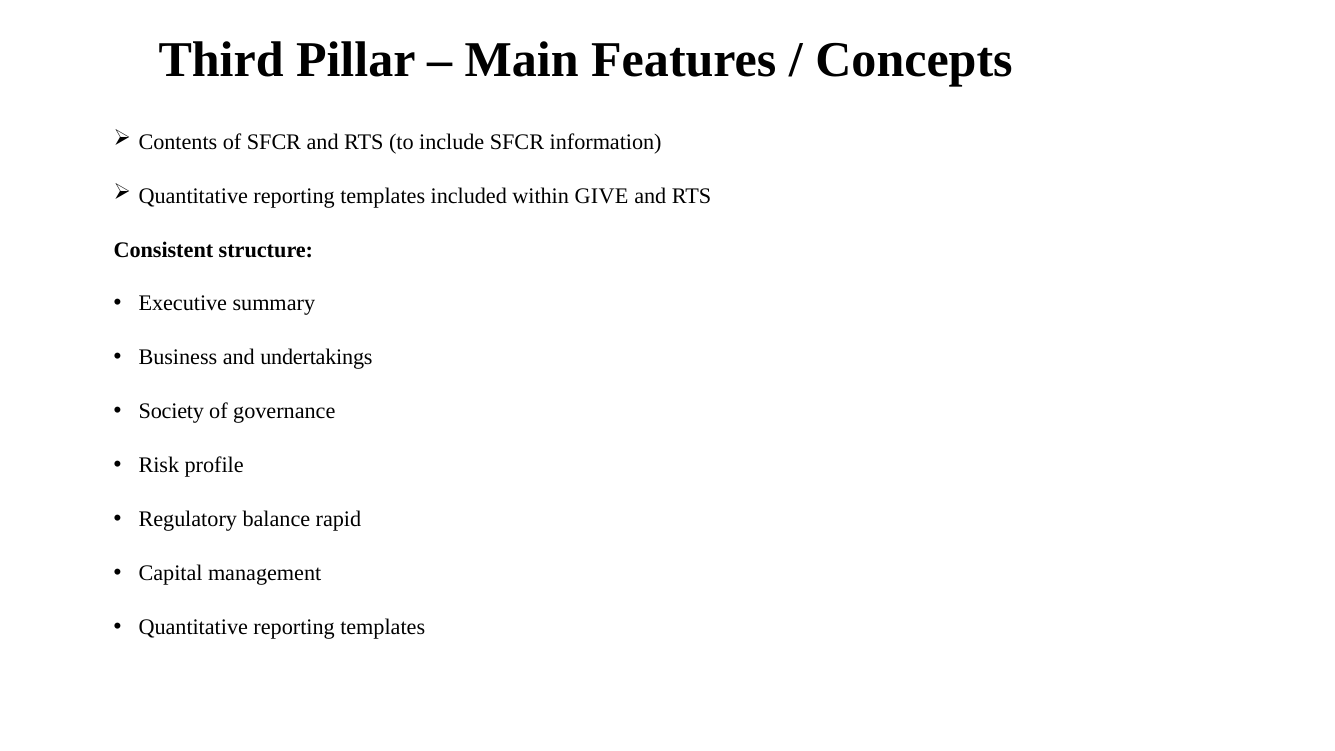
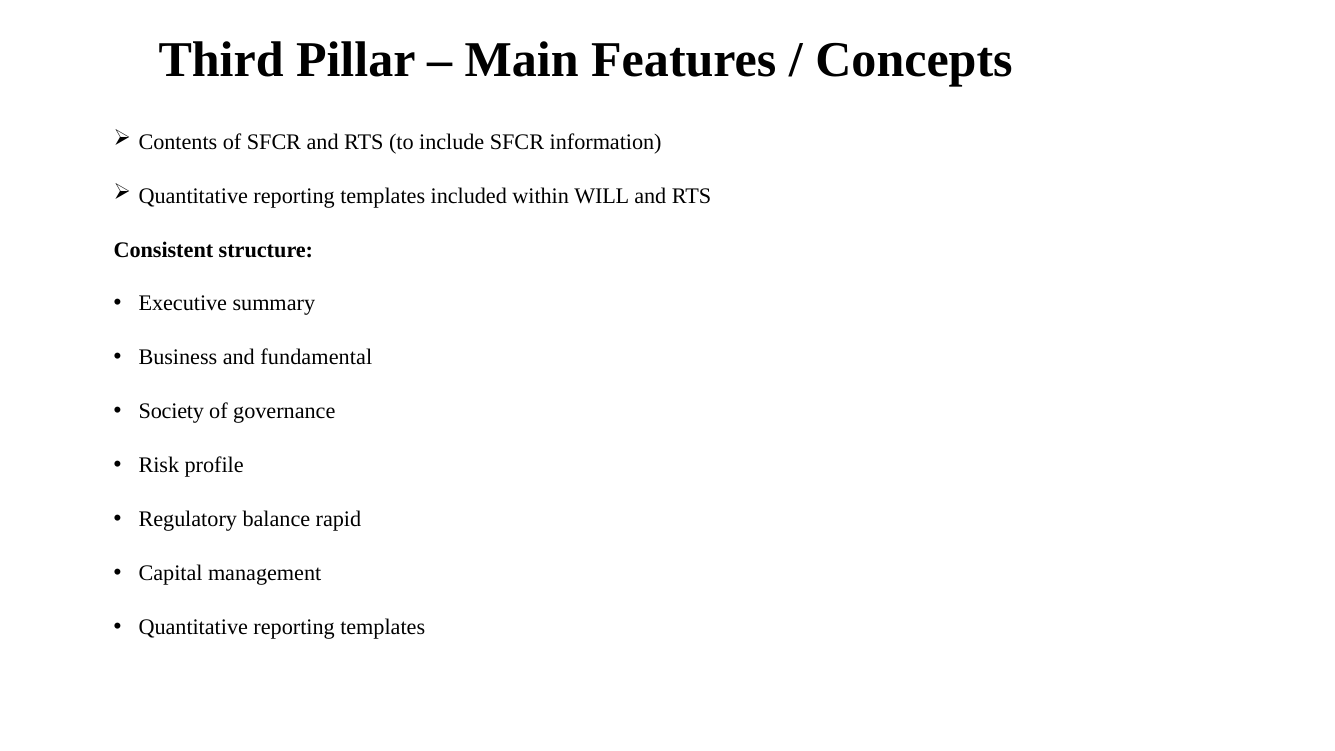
GIVE: GIVE -> WILL (602, 196)
undertakings: undertakings -> fundamental (316, 358)
